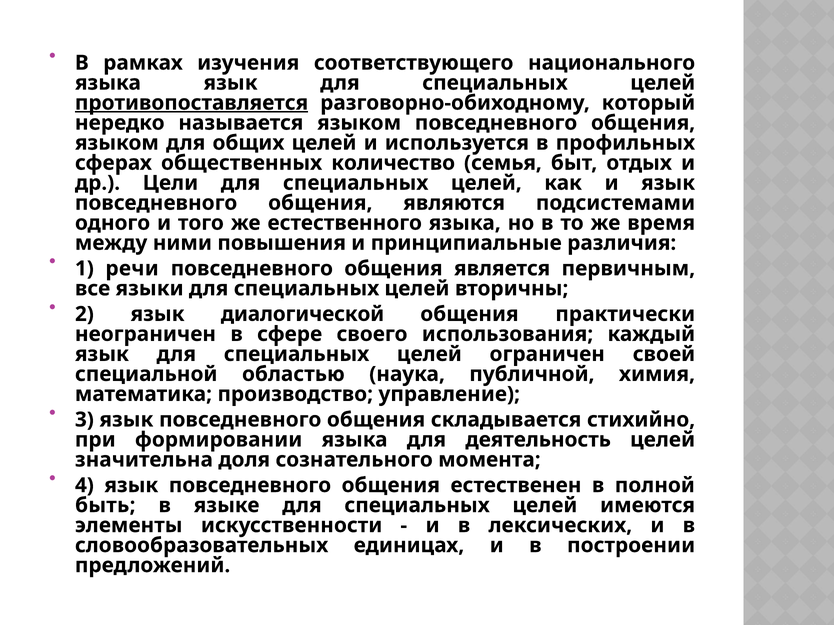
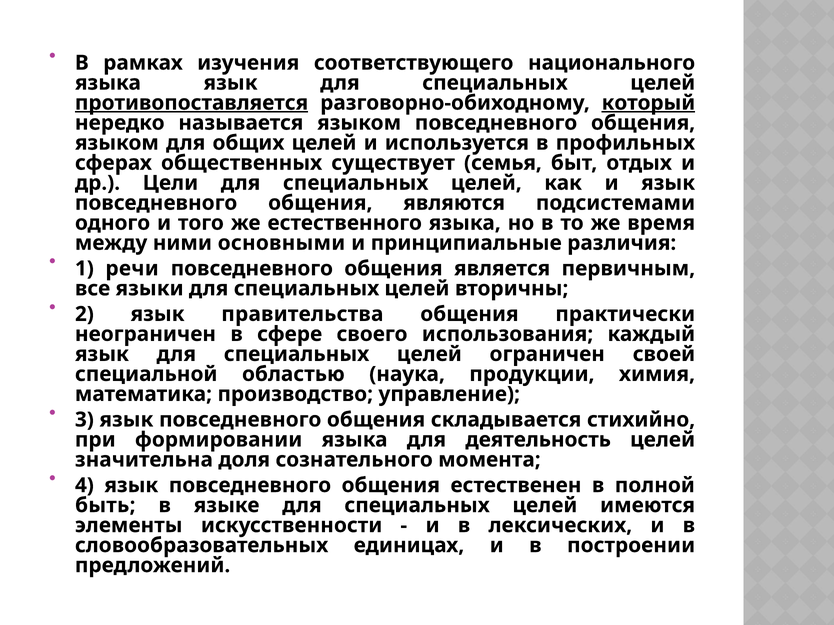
который underline: none -> present (648, 103)
количество: количество -> существует (393, 163)
повышения: повышения -> основными (281, 243)
диалогической: диалогической -> правительства (302, 314)
публичной: публичной -> продукции (532, 374)
